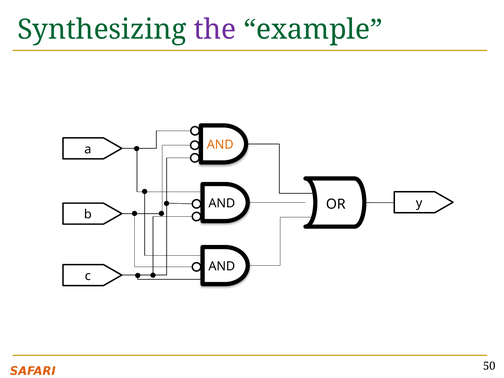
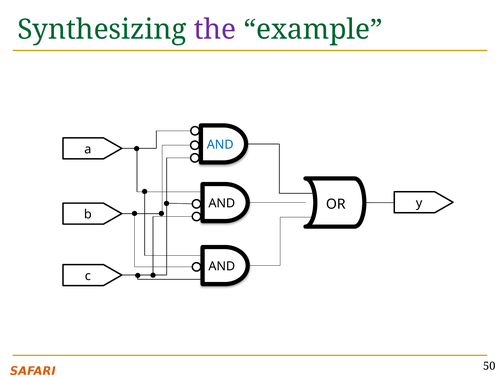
AND colour: orange -> blue (220, 145)
